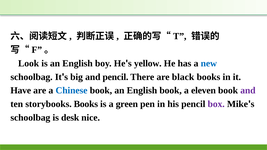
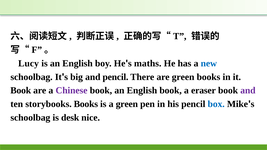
Look: Look -> Lucy (29, 63)
yellow: yellow -> maths (148, 63)
are black: black -> green (183, 77)
Have: Have -> Book (21, 91)
Chinese colour: blue -> purple (72, 91)
eleven: eleven -> eraser (203, 91)
box colour: purple -> blue (216, 104)
